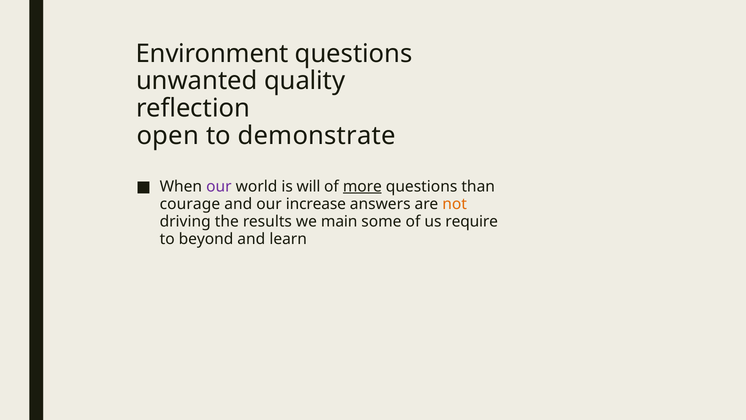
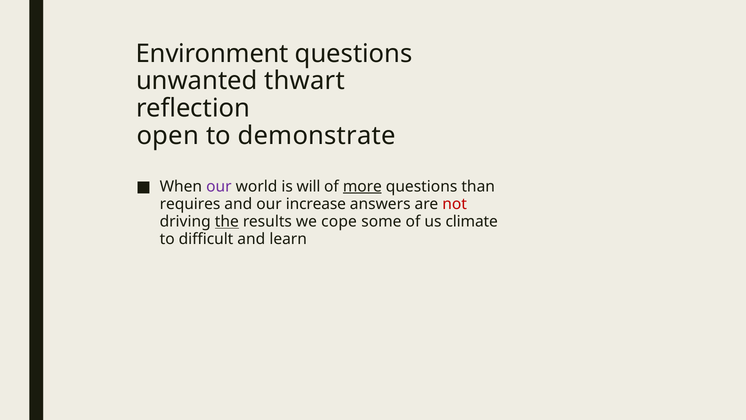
quality: quality -> thwart (305, 81)
courage: courage -> requires (190, 204)
not colour: orange -> red (455, 204)
the underline: none -> present (227, 221)
main: main -> cope (339, 221)
require: require -> climate (472, 221)
beyond: beyond -> difficult (206, 239)
